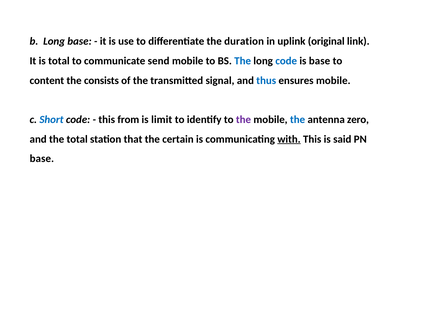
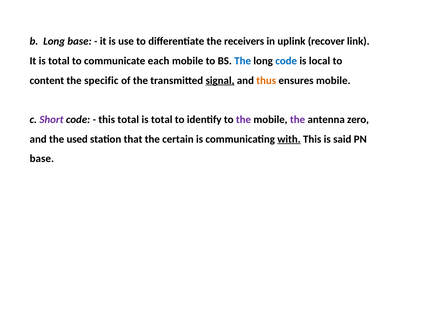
duration: duration -> receivers (244, 41)
original: original -> recover (326, 41)
send: send -> each (159, 61)
is base: base -> local (320, 61)
consists: consists -> specific (101, 80)
signal underline: none -> present (220, 80)
thus colour: blue -> orange (266, 80)
Short colour: blue -> purple (51, 120)
this from: from -> total (128, 120)
limit: limit -> total (162, 120)
the colour: blue -> purple (298, 120)
the total: total -> used (77, 139)
